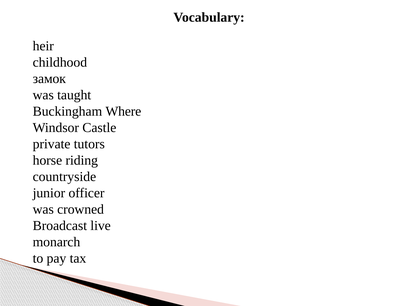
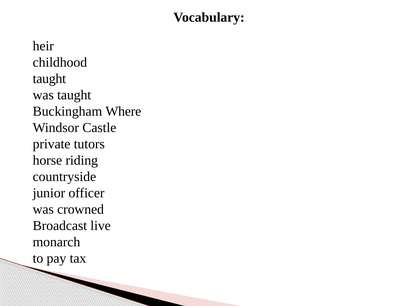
замок: замок -> taught (49, 79)
